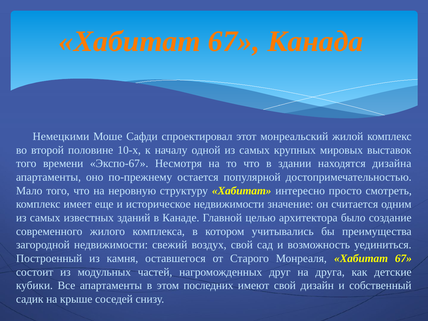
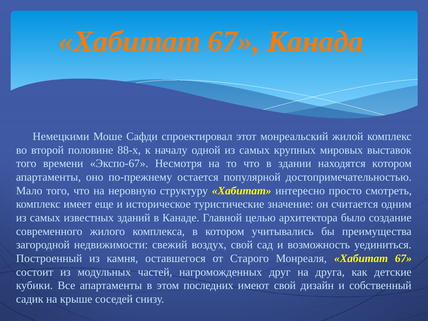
10-х: 10-х -> 88-х (129, 150)
находятся дизайна: дизайна -> котором (392, 164)
историческое недвижимости: недвижимости -> туристические (229, 204)
